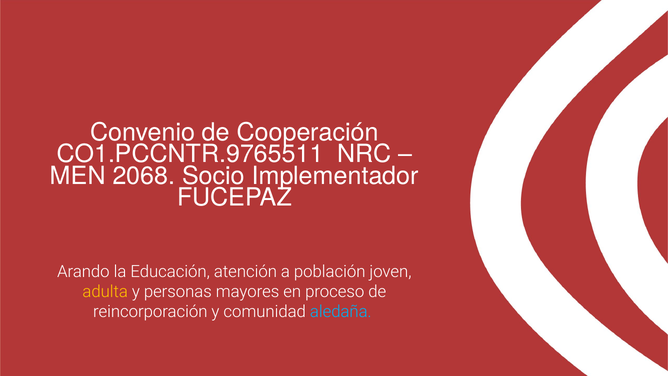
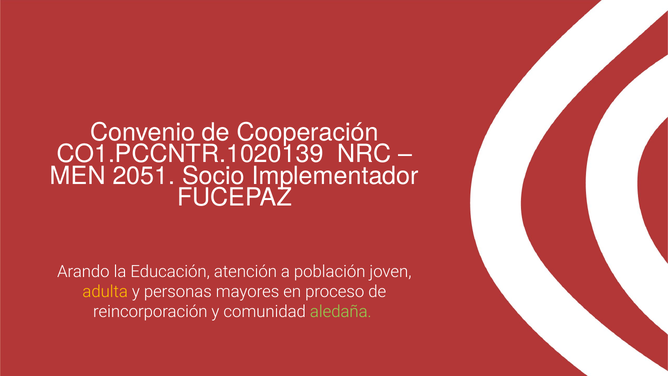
CO1.PCCNTR.9765511: CO1.PCCNTR.9765511 -> CO1.PCCNTR.1020139 (190, 154)
2068: 2068 -> 2051 (144, 176)
aledaña colour: light blue -> light green (341, 312)
